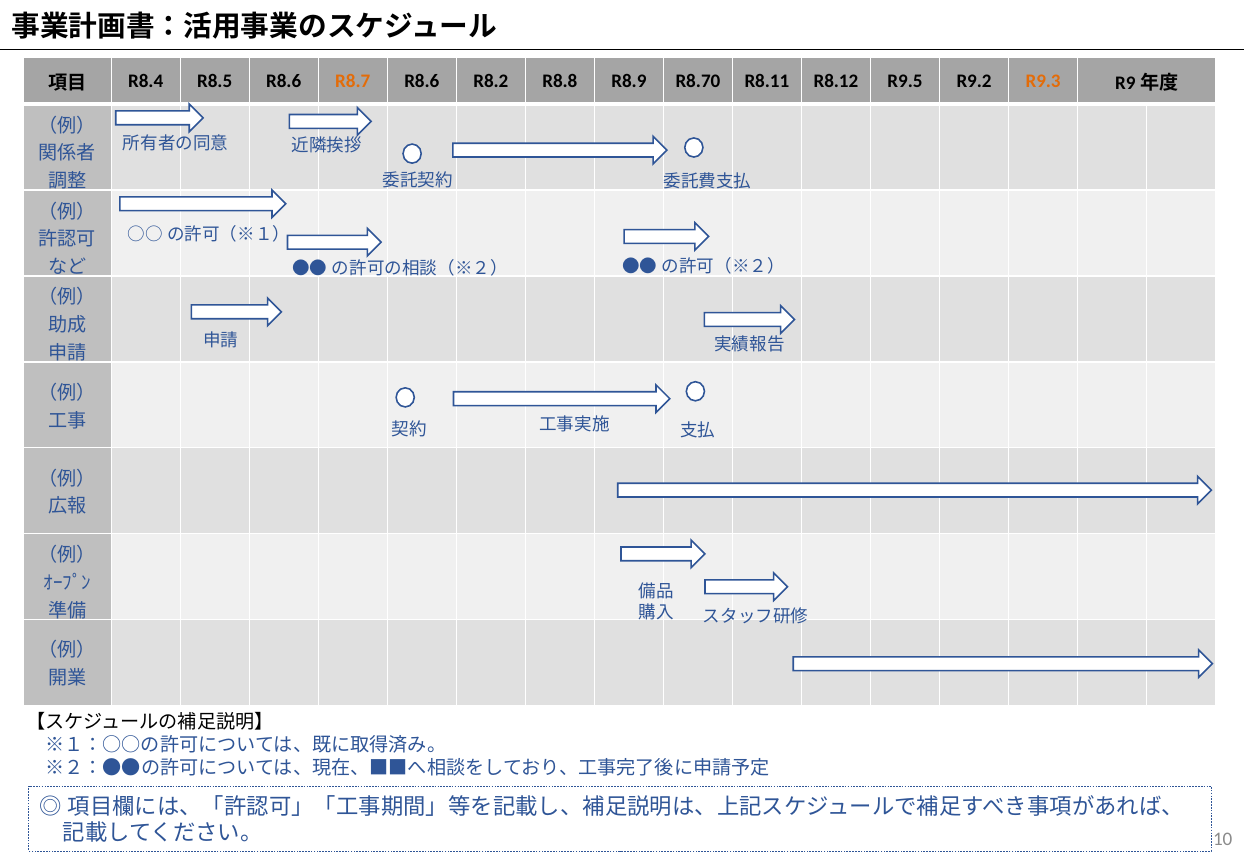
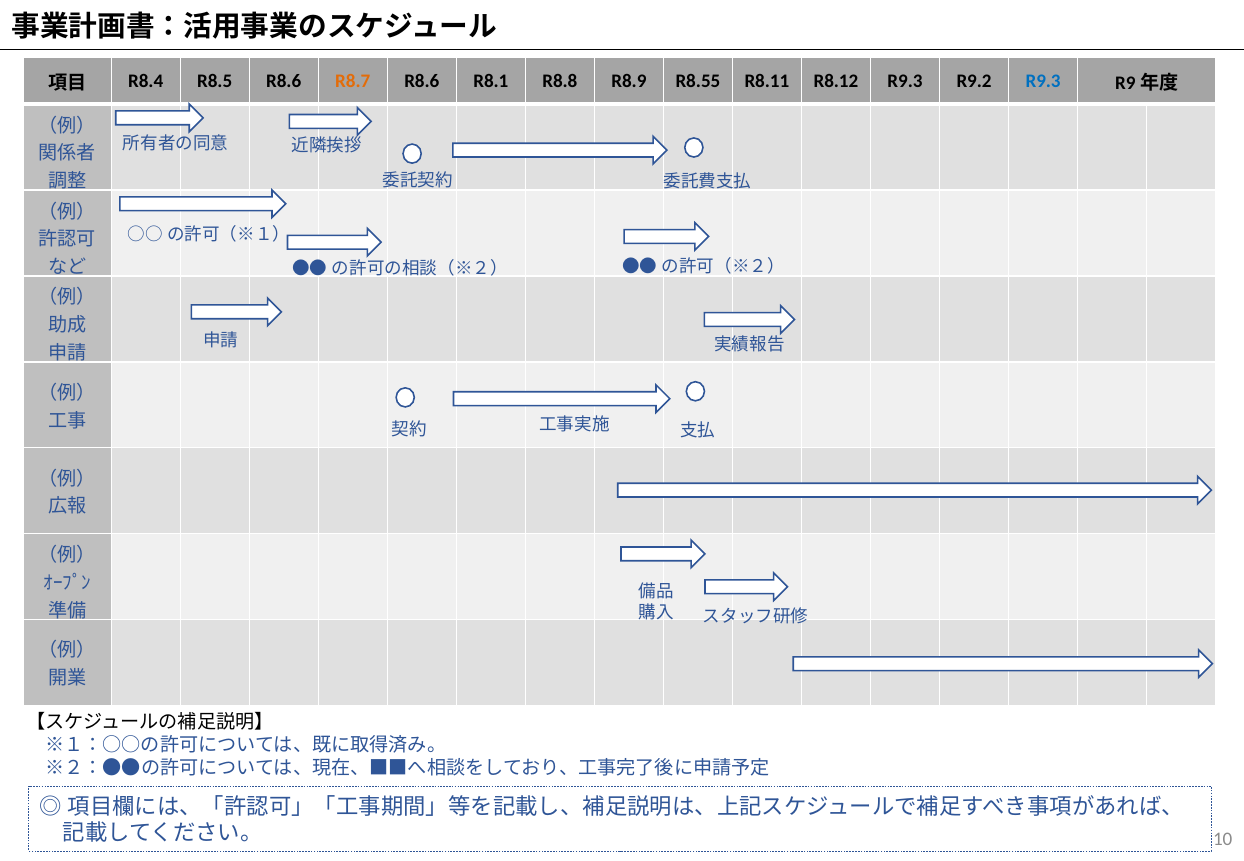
R8.2: R8.2 -> R8.1 (491, 81)
R8.70: R8.70 -> R8.55 (698, 81)
R8.12 R9.5: R9.5 -> R9.3 (905, 81)
R9.3 colour: orange -> blue (1043, 81)
